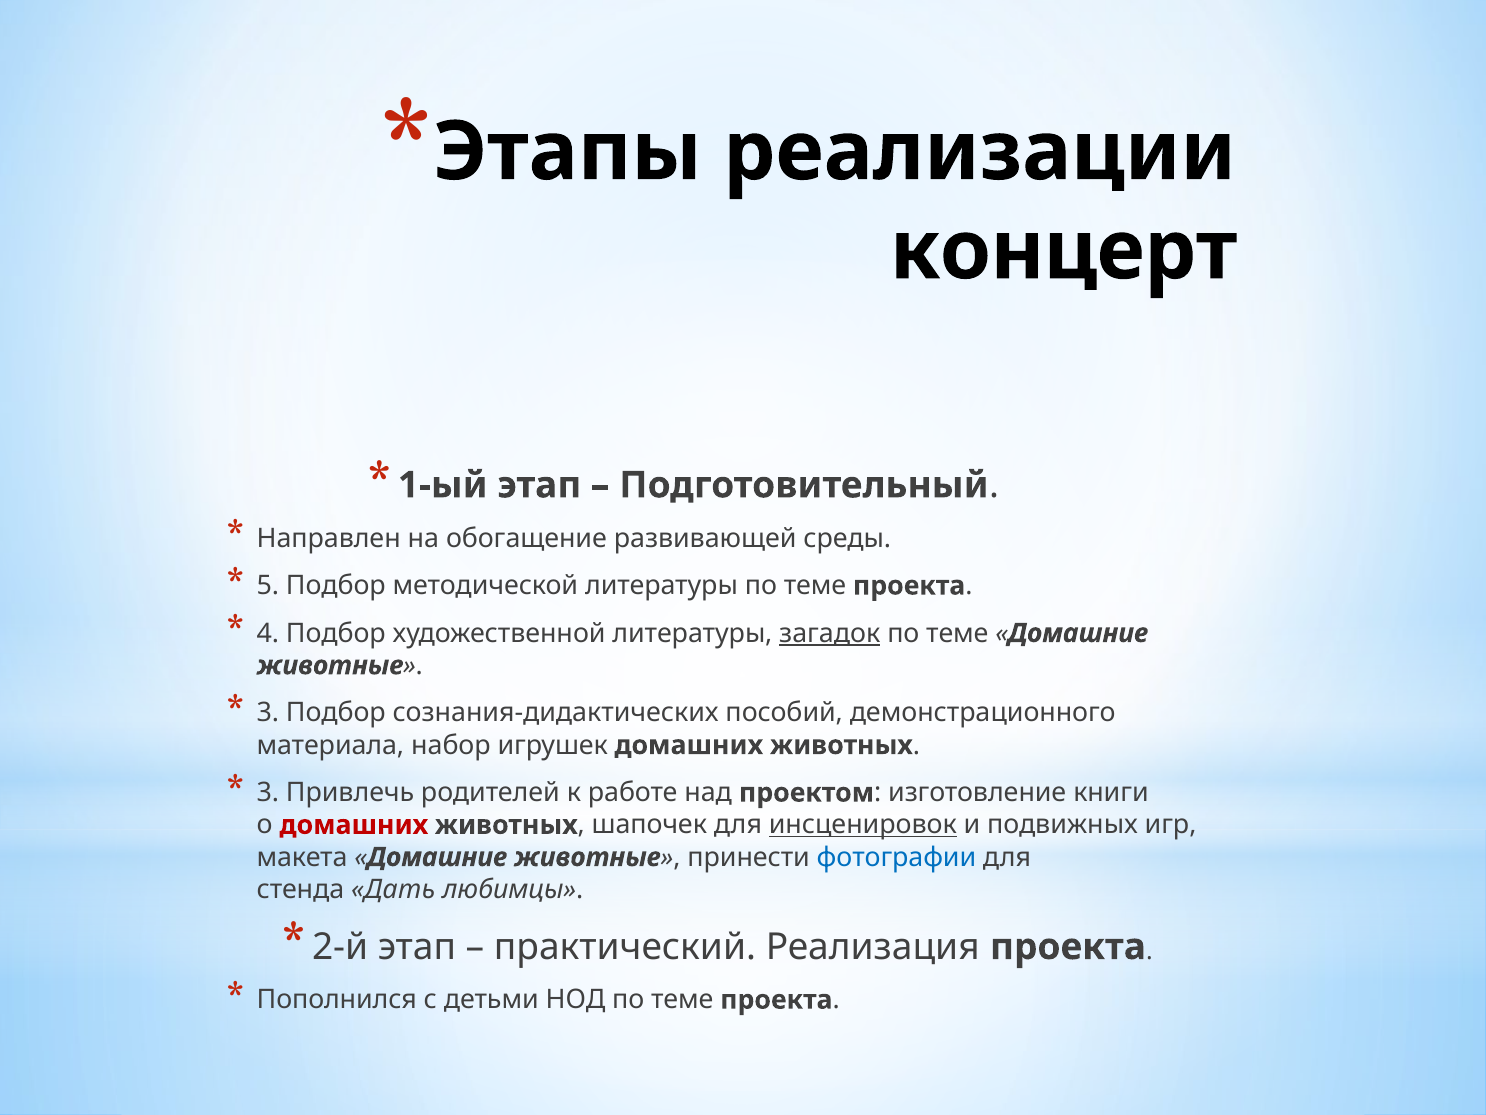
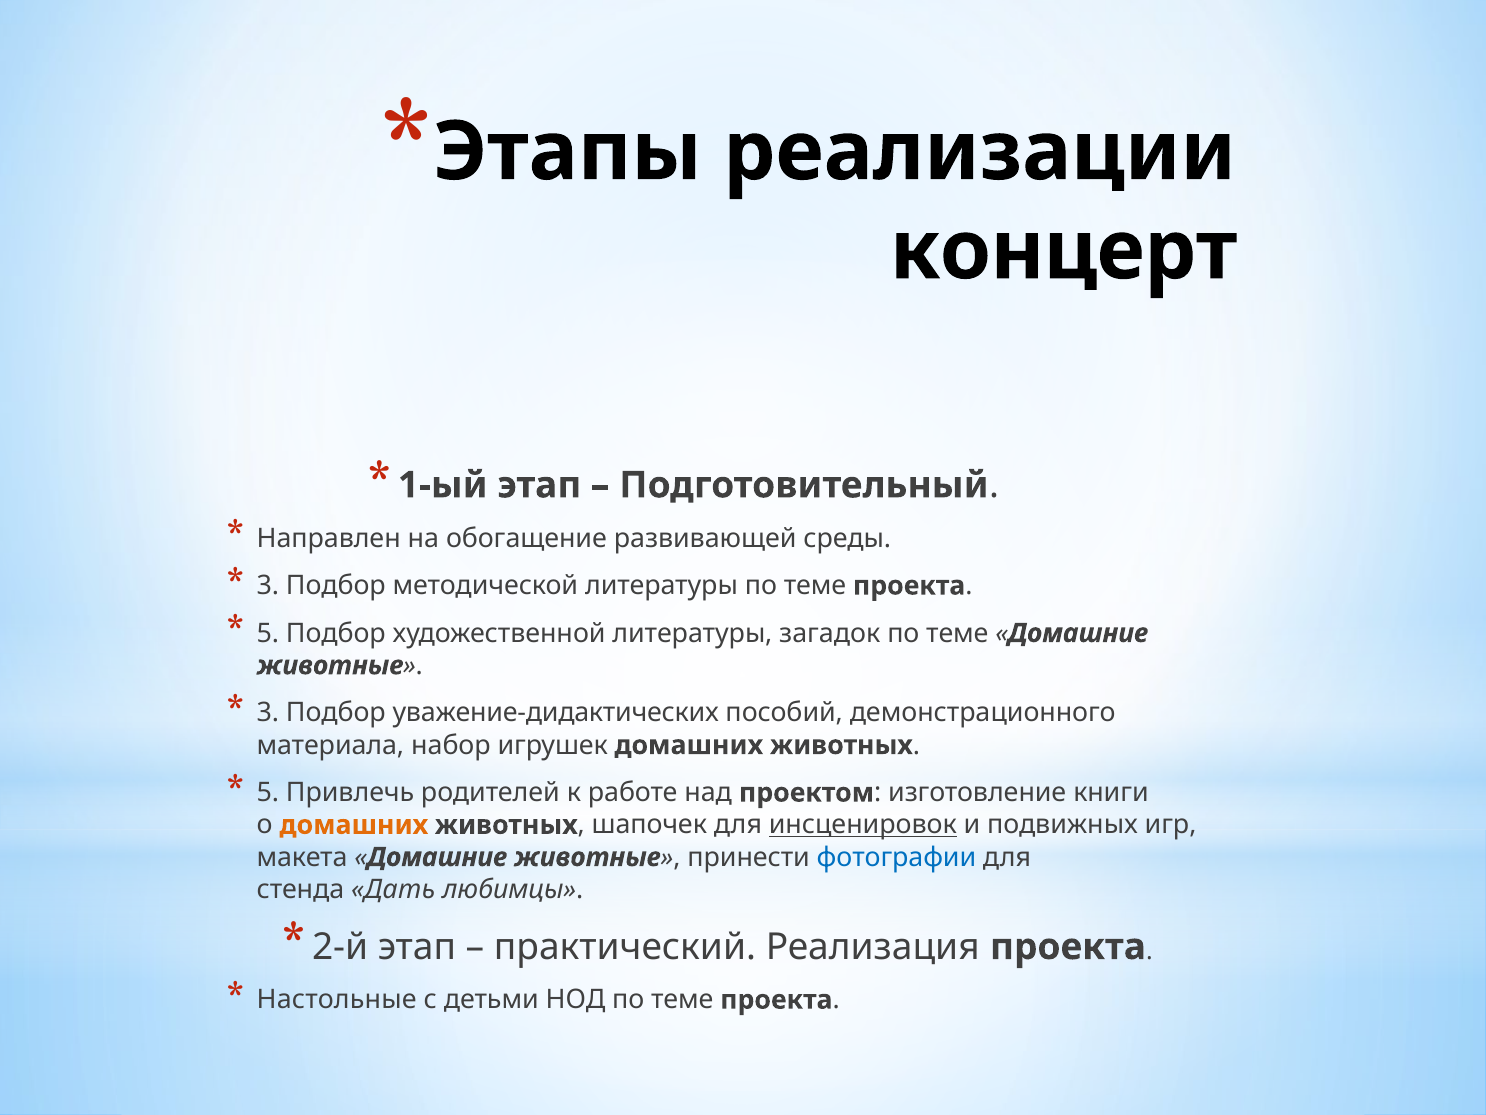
5: 5 -> 3 (268, 585)
4: 4 -> 5 (268, 633)
загадок underline: present -> none (830, 633)
сознания-дидактических: сознания-дидактических -> уважение-дидактических (556, 713)
3: 3 -> 5 (268, 792)
домашних colour: red -> orange (354, 825)
Пополнился: Пополнился -> Настольные (337, 999)
